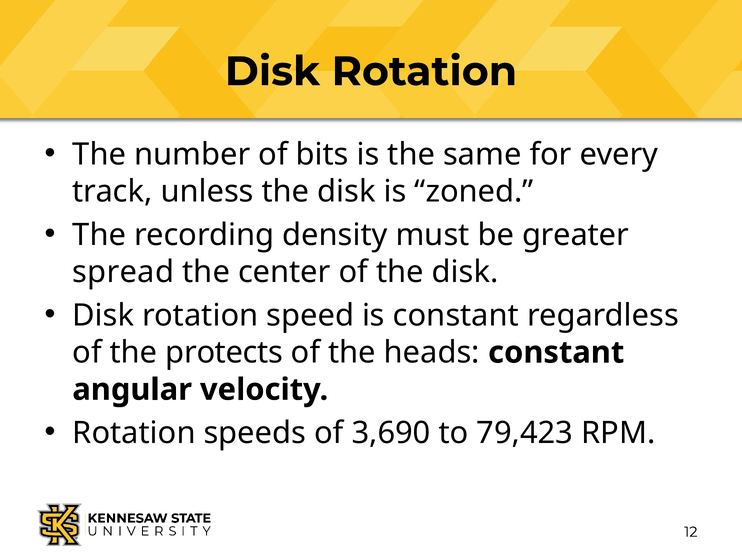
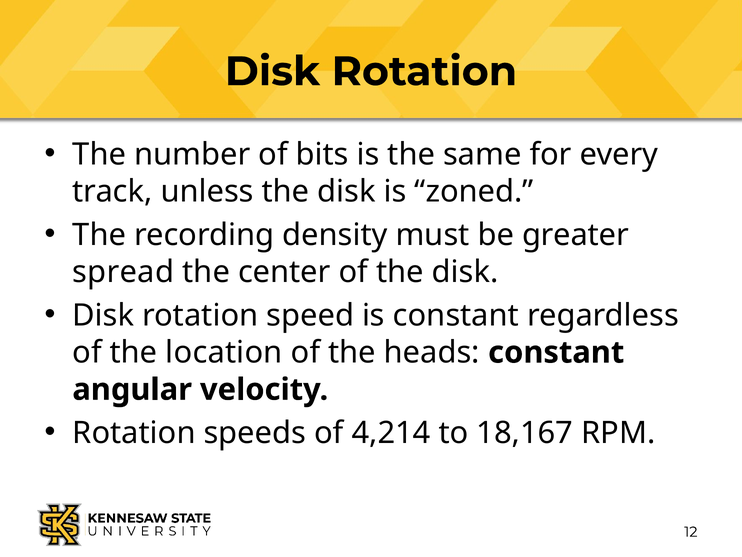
protects: protects -> location (224, 352)
3,690: 3,690 -> 4,214 (391, 433)
79,423: 79,423 -> 18,167 (525, 433)
